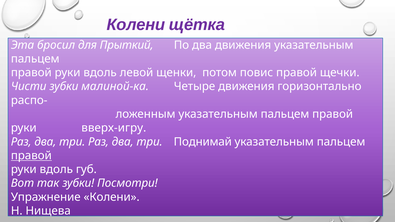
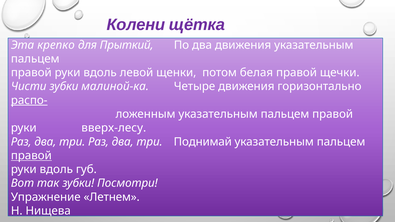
бросил: бросил -> крепко (56, 45)
повис: повис -> белая (256, 73)
распо- underline: none -> present (29, 100)
вверх-игру: вверх-игру -> вверх-лесу (114, 128)
Упражнение Колени: Колени -> Летнем (112, 197)
